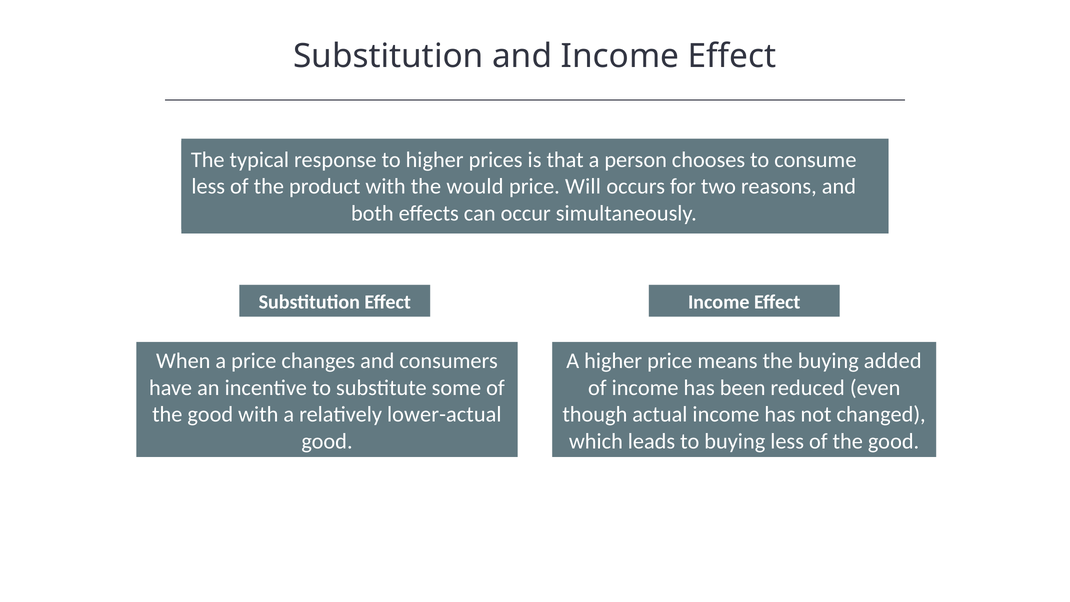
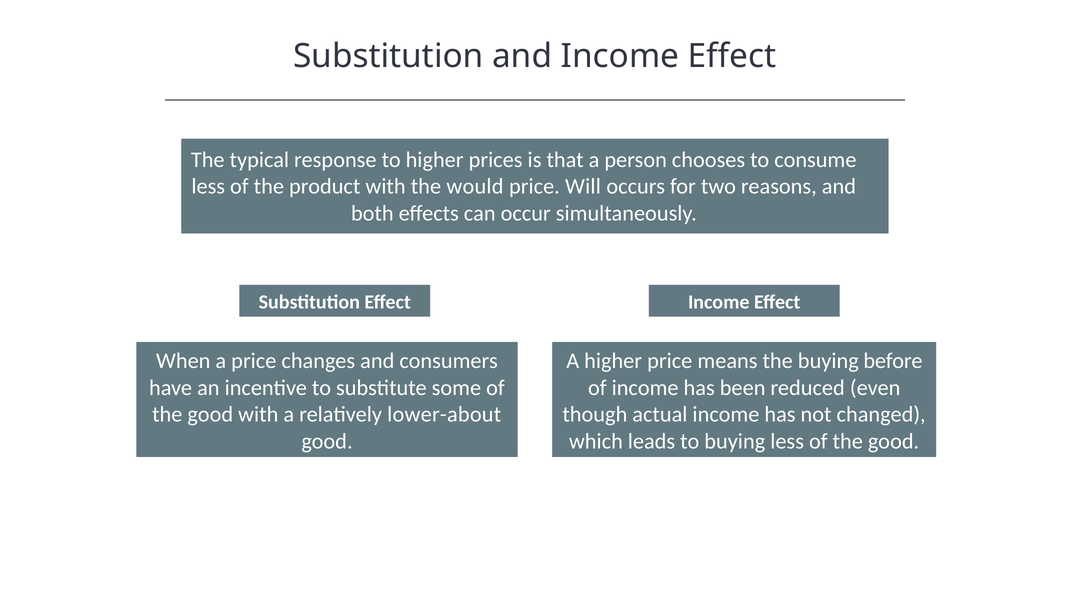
added: added -> before (893, 361)
lower-actual: lower-actual -> lower-about (444, 414)
